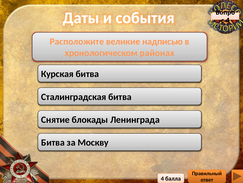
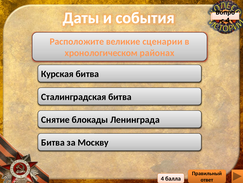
надписью: надписью -> сценарии (162, 41)
